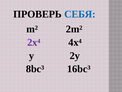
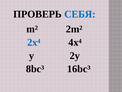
2x⁴ colour: purple -> blue (34, 42)
